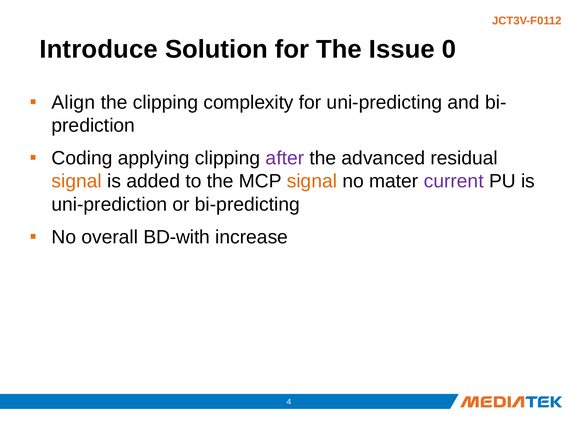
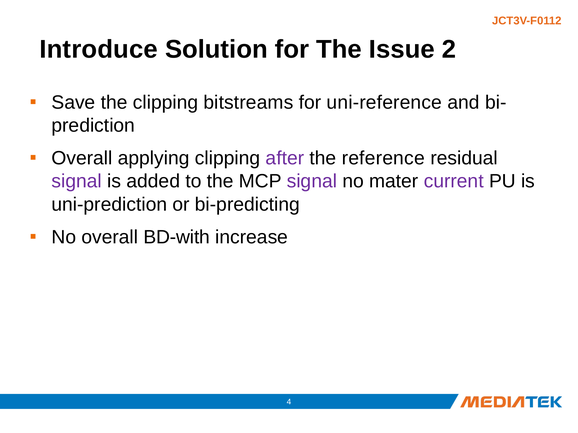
0: 0 -> 2 (449, 49)
Align: Align -> Save (73, 103)
complexity: complexity -> bitstreams (248, 103)
uni-predicting: uni-predicting -> uni-reference (384, 103)
Coding: Coding -> Overall (82, 158)
advanced: advanced -> reference (383, 158)
signal colour: orange -> purple (77, 181)
signal colour: orange -> purple (312, 181)
